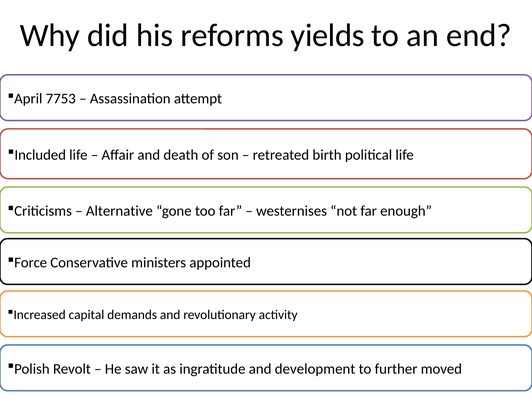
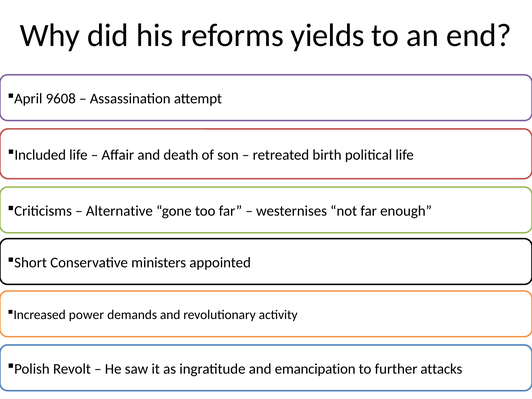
7753: 7753 -> 9608 (61, 99)
Force: Force -> Short (31, 263)
capital: capital -> power (86, 315)
development: development -> emancipation (315, 369)
moved: moved -> attacks (441, 369)
